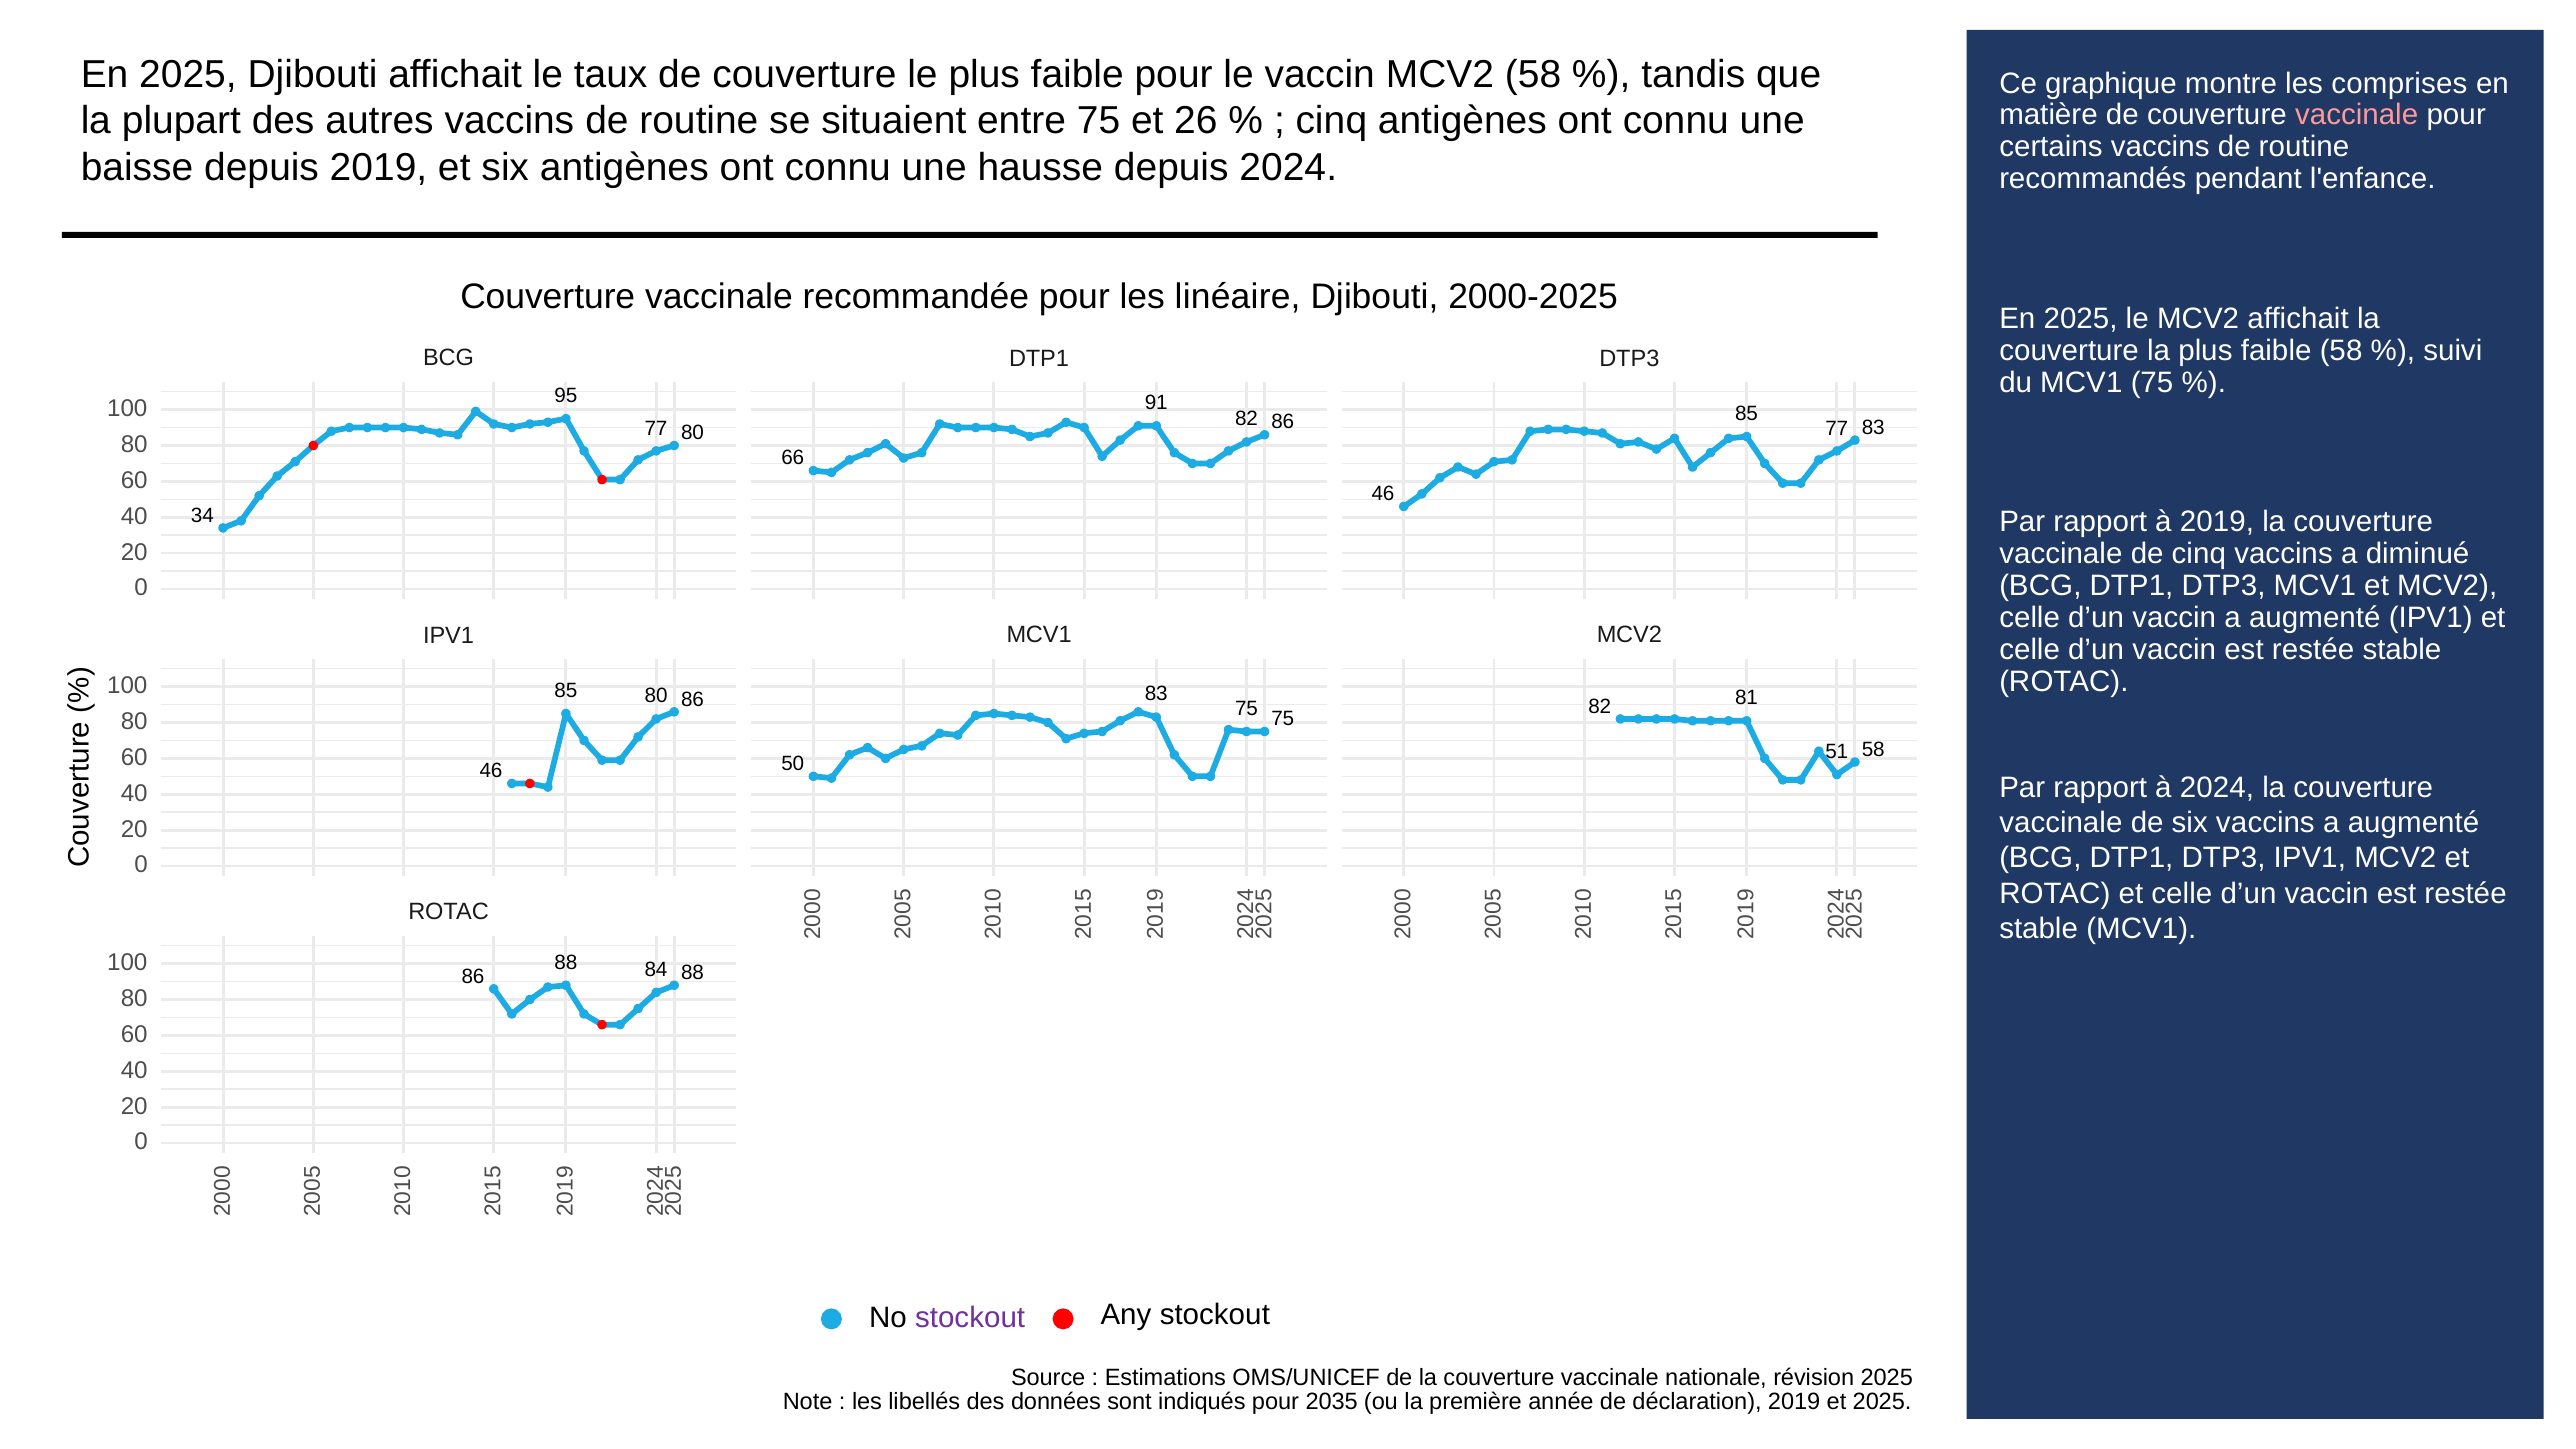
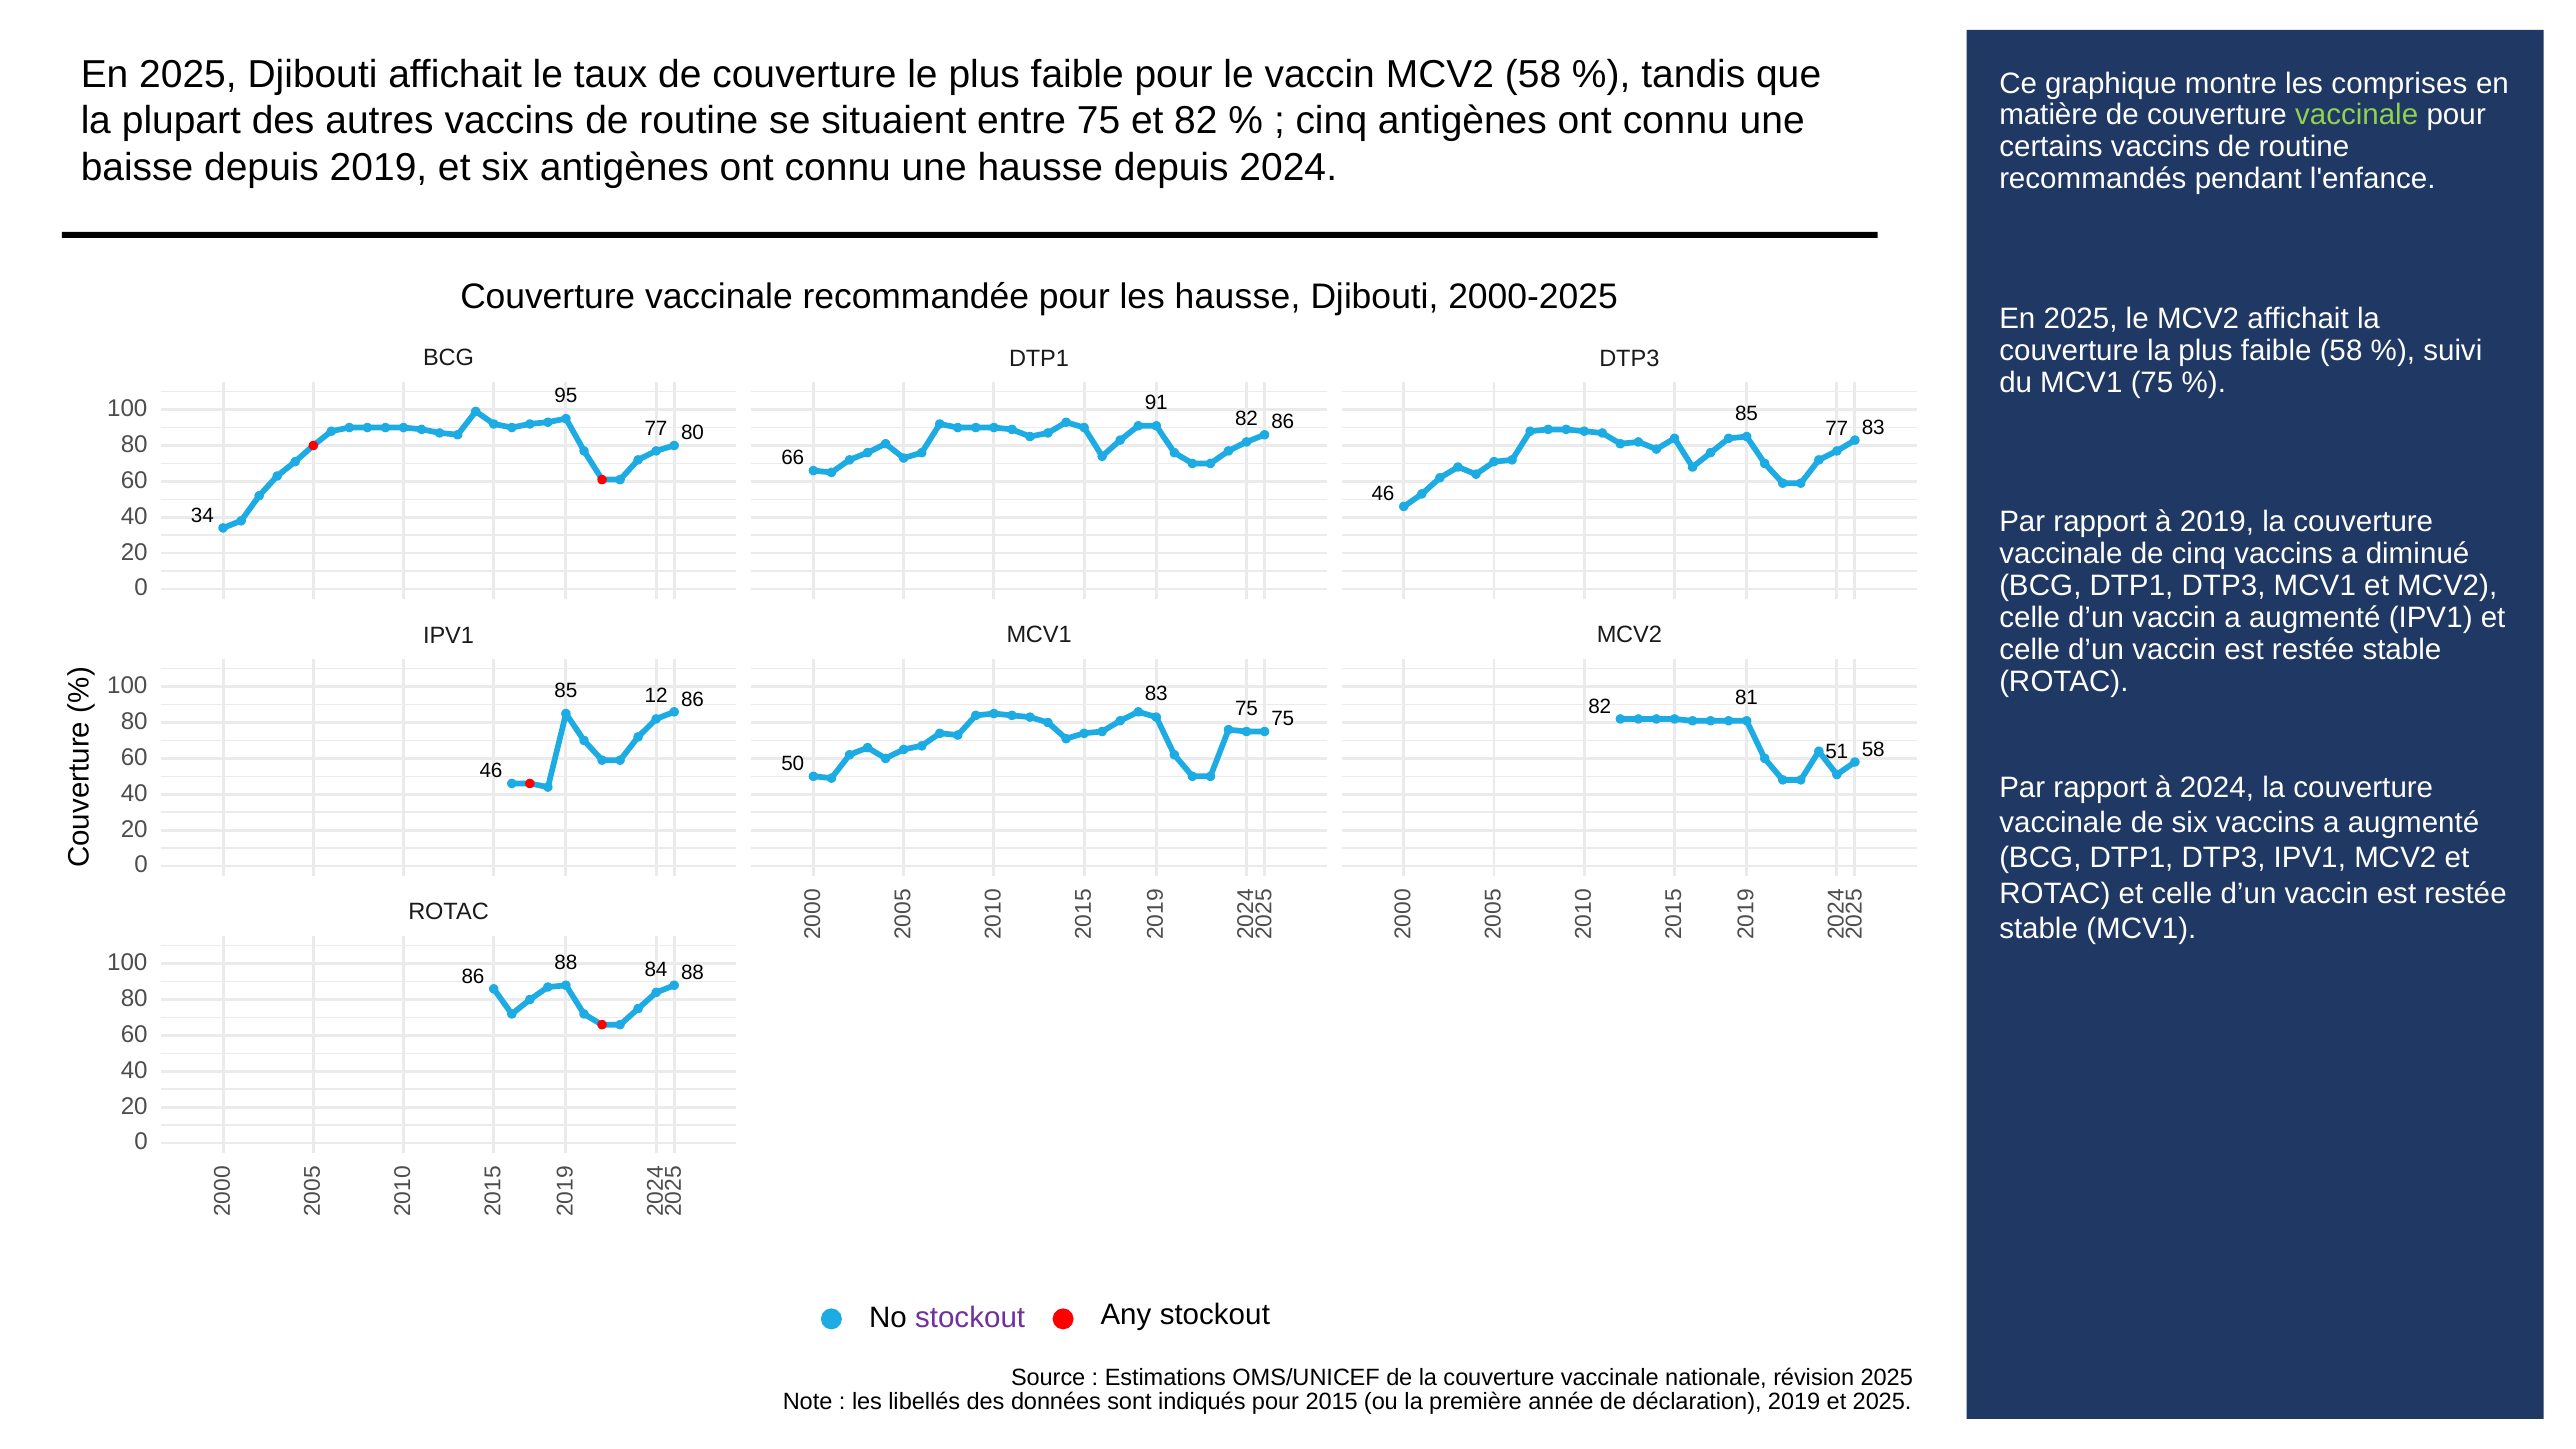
vaccinale colour: pink -> light green (2357, 115)
et 26: 26 -> 82 (1196, 121)
les linéaire: linéaire -> hausse (1238, 297)
85 80: 80 -> 12 (656, 696)
2035: 2035 -> 2015 (1332, 1402)
